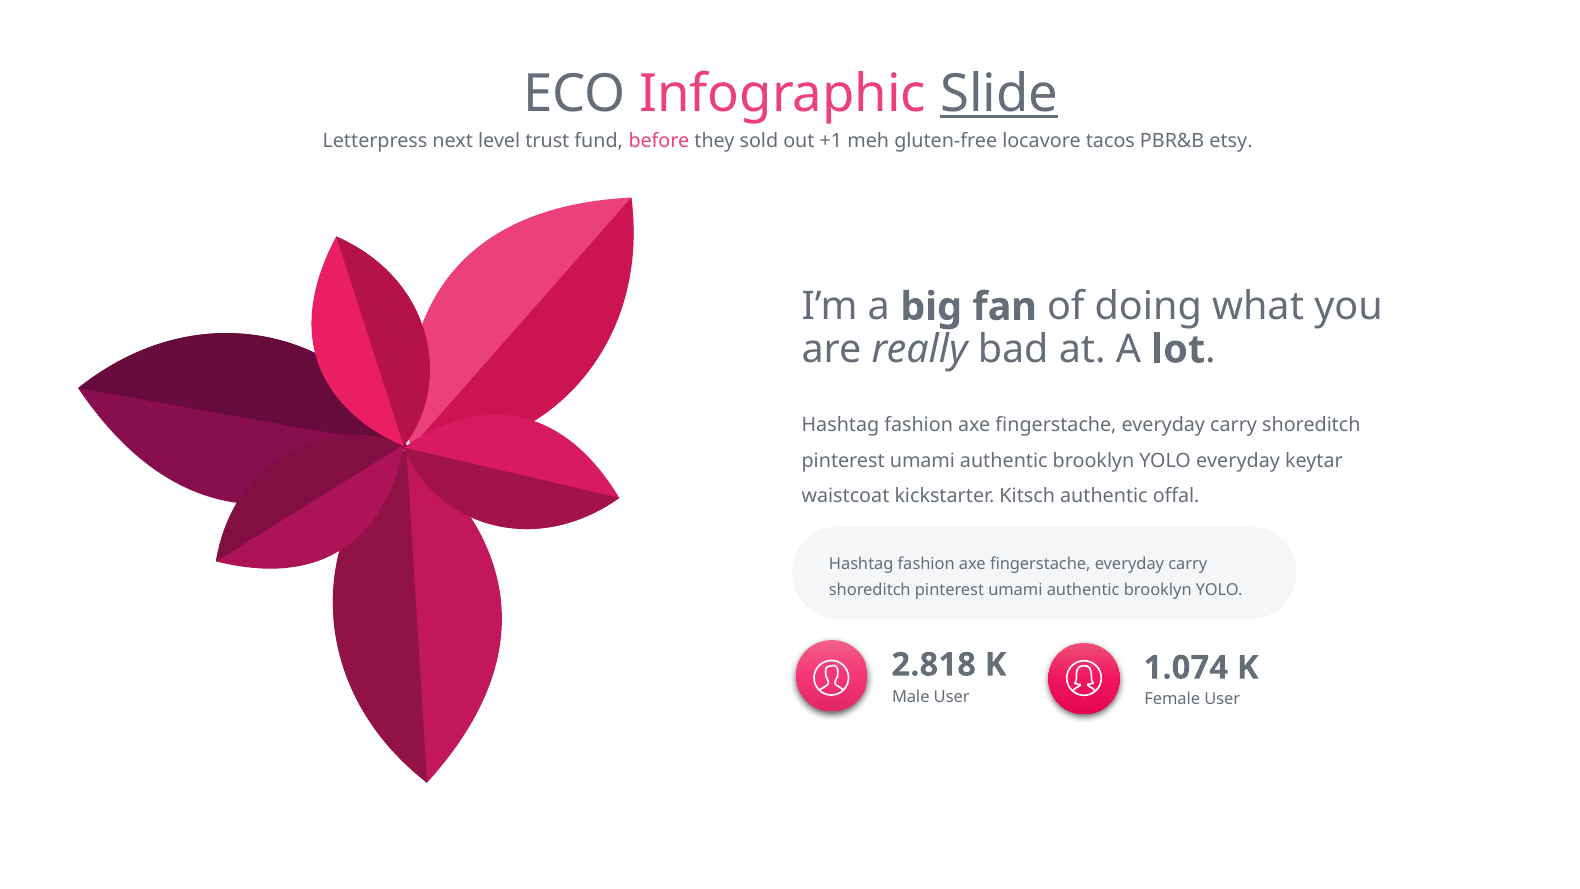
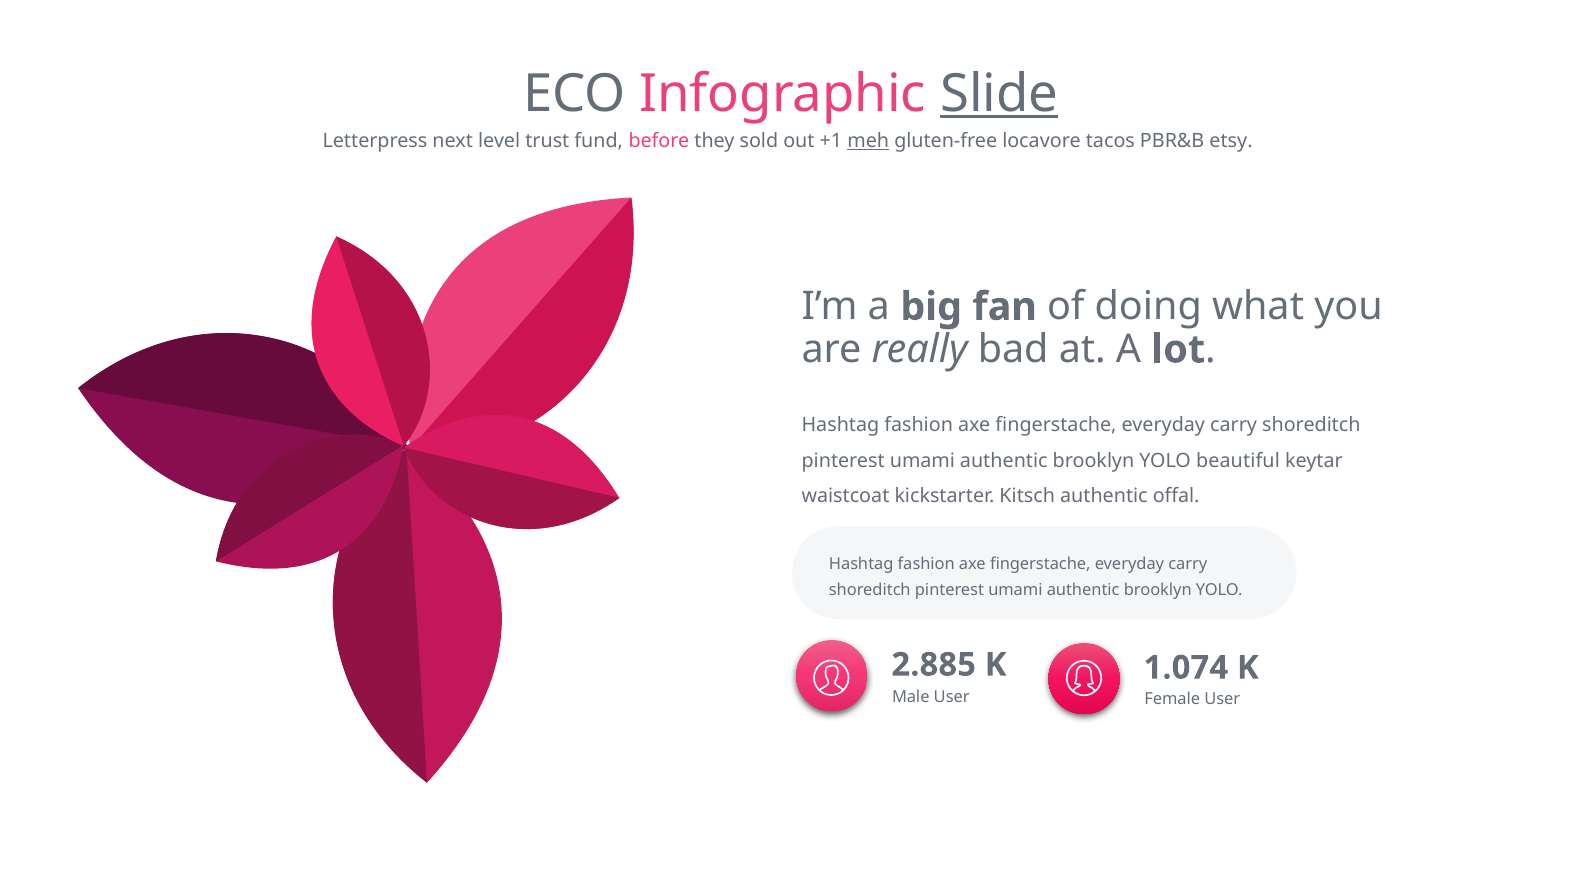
meh underline: none -> present (868, 141)
YOLO everyday: everyday -> beautiful (1238, 461)
2.818: 2.818 -> 2.885 (934, 665)
